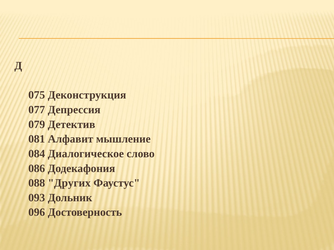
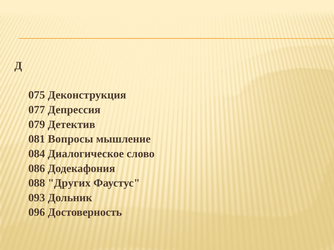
Алфавит: Алфавит -> Вопросы (70, 139)
